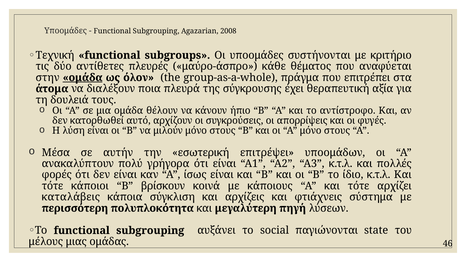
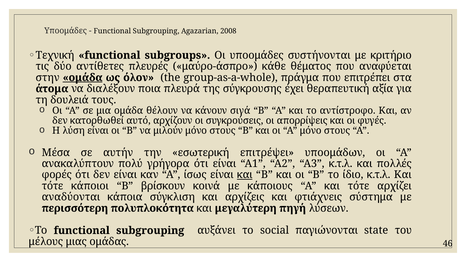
ήπιο: ήπιο -> σιγά (240, 111)
και underline: none -> present (245, 175)
καταλάβεις: καταλάβεις -> αναδύονται (71, 197)
